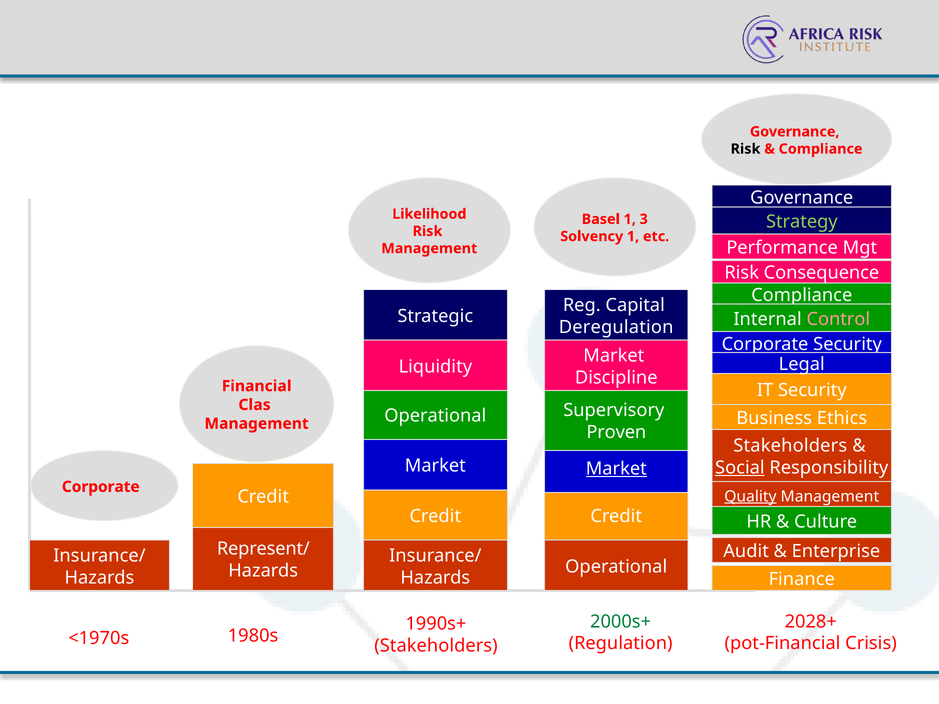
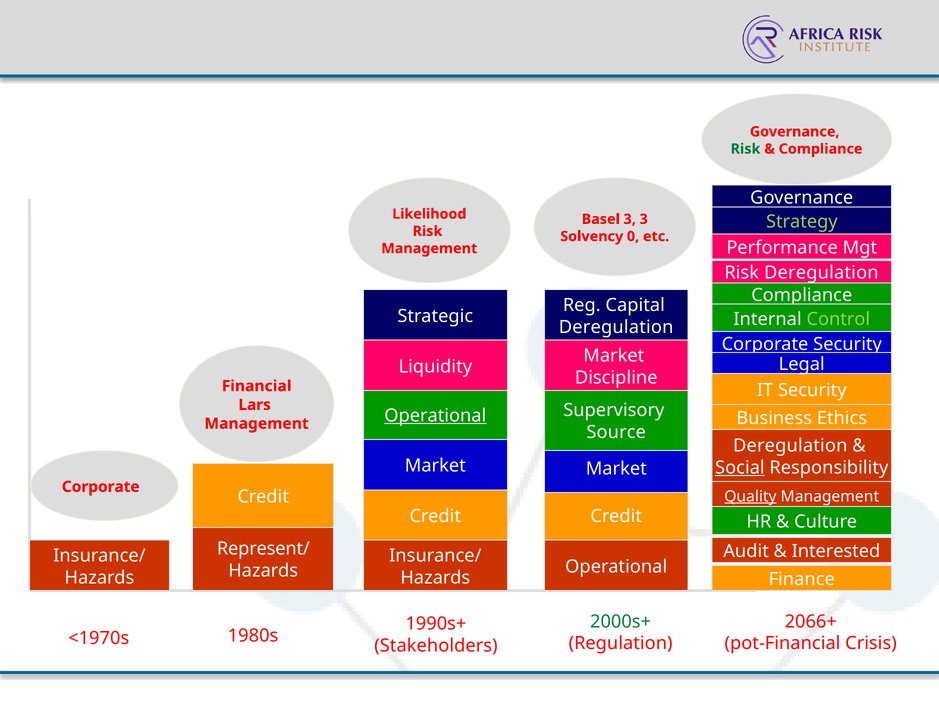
Risk colour: black -> green (745, 149)
Basel 1: 1 -> 3 (630, 219)
Solvency 1: 1 -> 0 (633, 236)
Risk Consequence: Consequence -> Deregulation (821, 273)
Control colour: pink -> light green (838, 319)
Clas: Clas -> Lars (255, 405)
Operational underline: none -> present (435, 416)
Proven: Proven -> Source (616, 432)
Stakeholders: Stakeholders -> Deregulation (790, 446)
Market underline: present -> none (616, 469)
Enterprise: Enterprise -> Interested (836, 551)
2028+: 2028+ -> 2066+ (811, 622)
